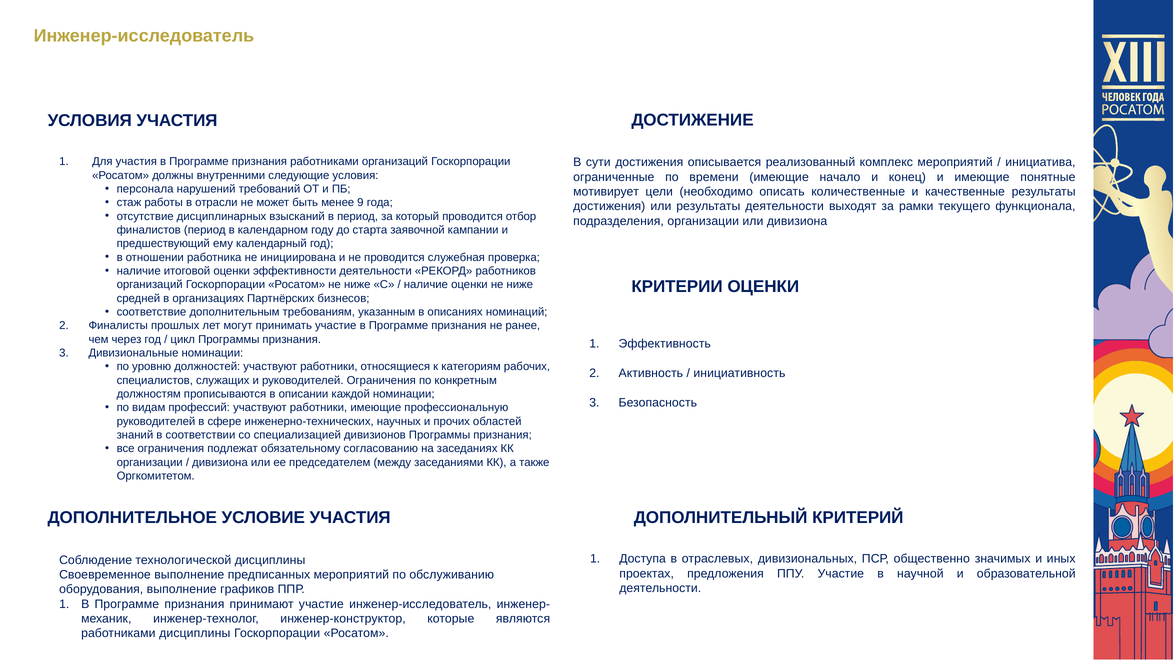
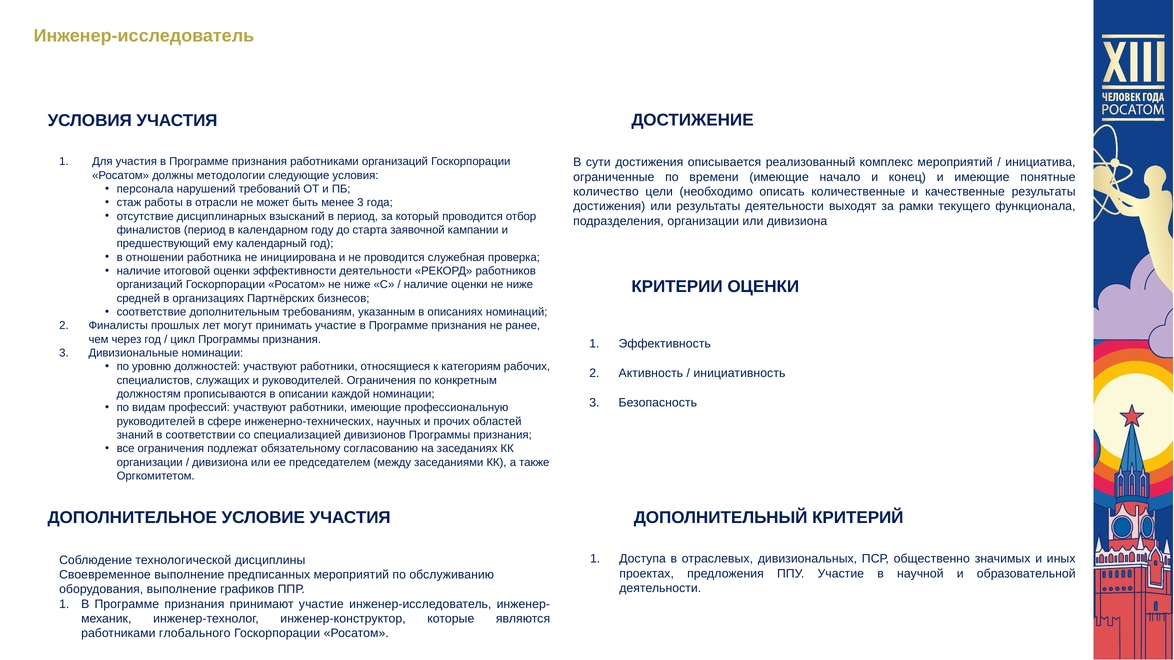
внутренними: внутренними -> методологии (231, 176)
мотивирует: мотивирует -> количество (606, 192)
менее 9: 9 -> 3 (360, 203)
работниками дисциплины: дисциплины -> глобального (195, 634)
